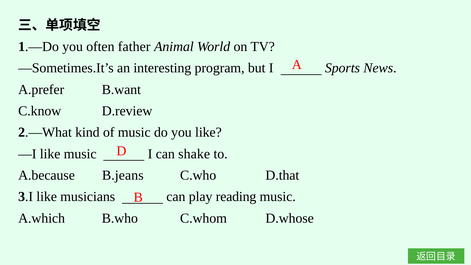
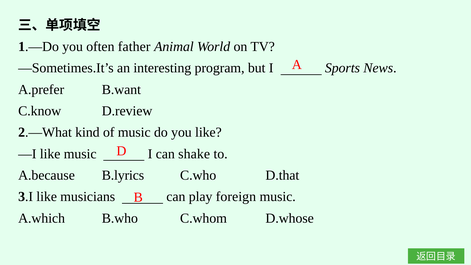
B.jeans: B.jeans -> B.lyrics (123, 175)
reading: reading -> foreign (236, 197)
